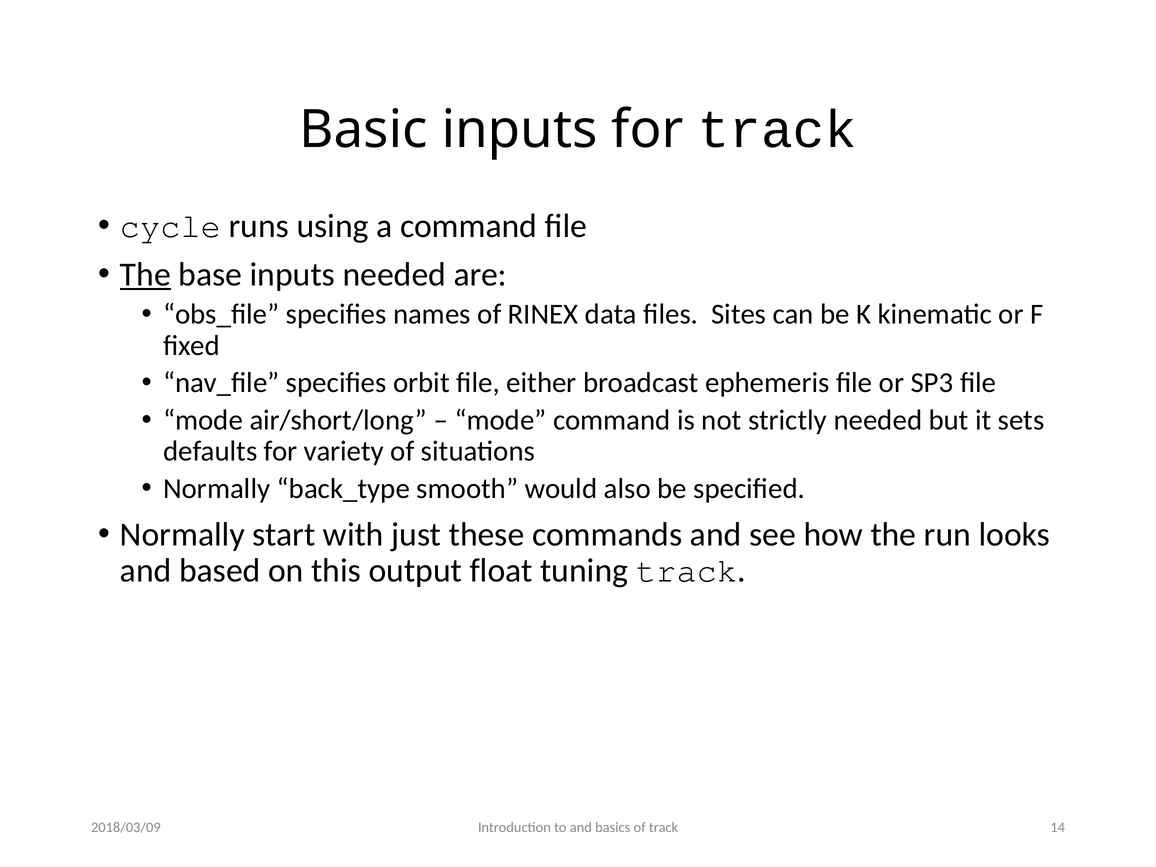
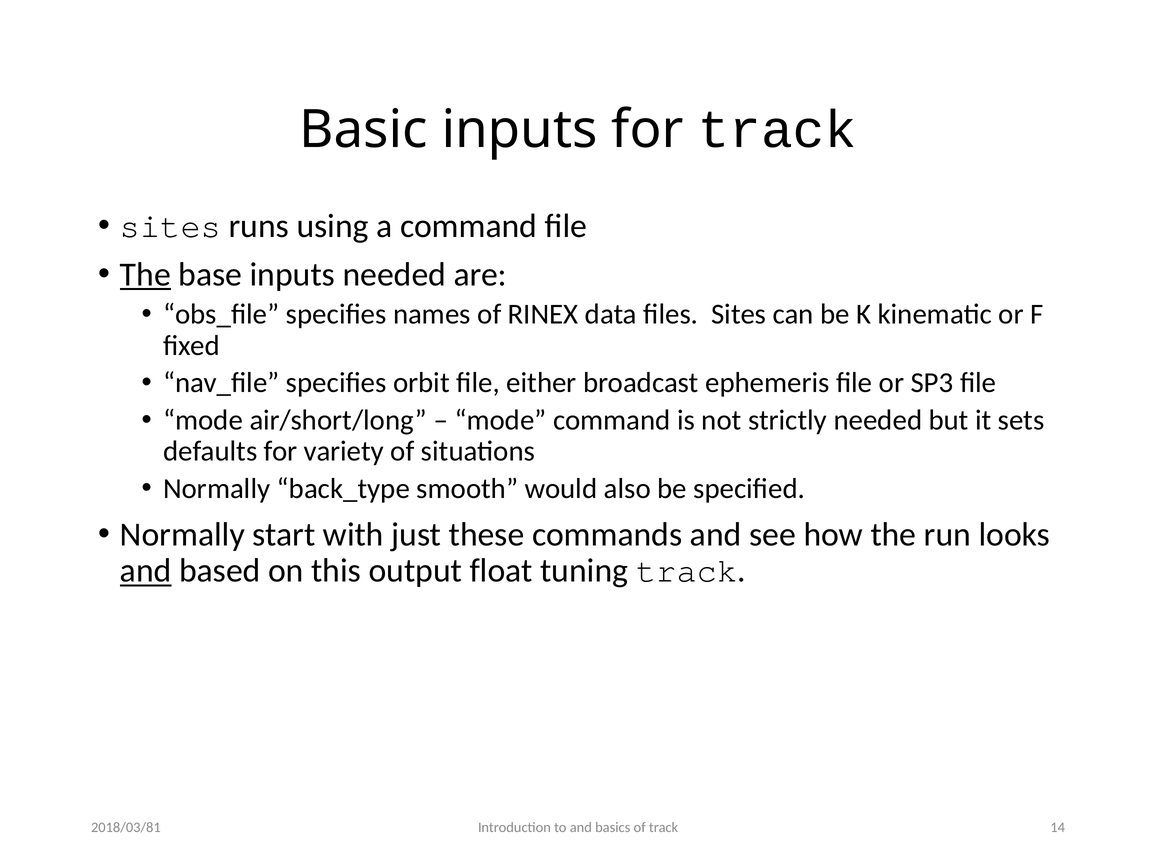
cycle: cycle -> sites (170, 226)
and underline: none -> present (146, 571)
2018/03/09: 2018/03/09 -> 2018/03/81 (126, 828)
